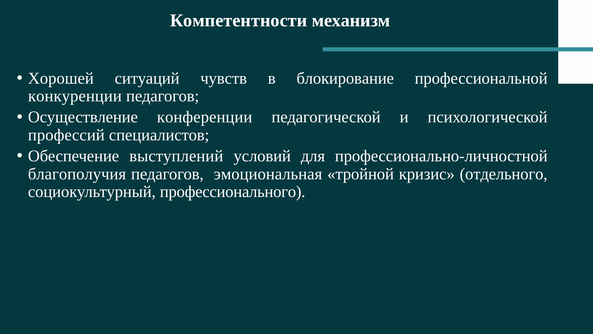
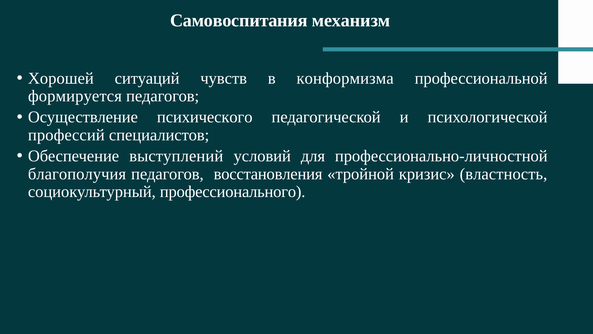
Компетентности: Компетентности -> Самовоспитания (239, 20)
блокирование: блокирование -> конформизма (345, 78)
конкуренции: конкуренции -> формируется (75, 96)
конференции: конференции -> психического (205, 117)
эмоциональная: эмоциональная -> восстановления (268, 174)
отдельного: отдельного -> властность (504, 174)
